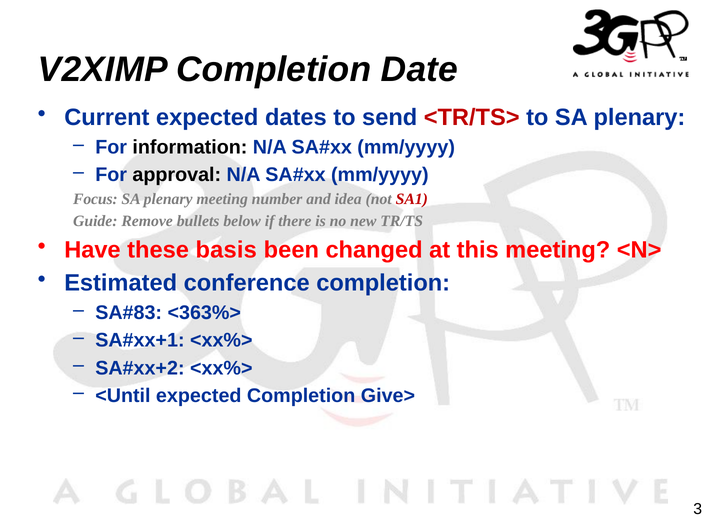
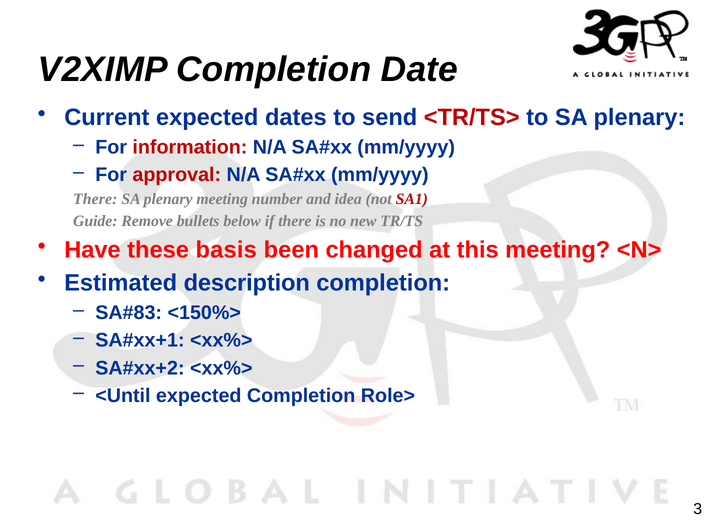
information colour: black -> red (190, 147)
approval colour: black -> red (177, 175)
Focus: Focus -> There (95, 199)
conference: conference -> description (247, 283)
<363%>: <363%> -> <150%> (204, 313)
Give>: Give> -> Role> (388, 395)
